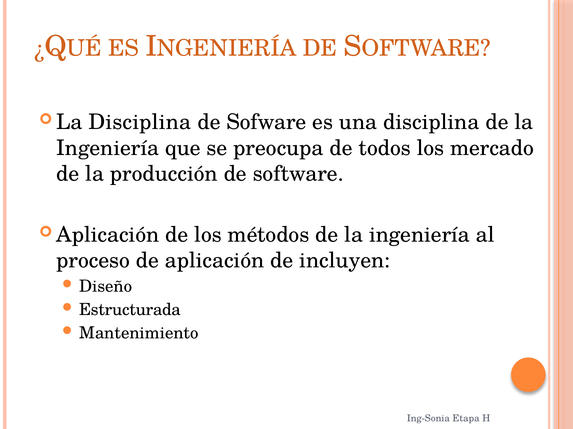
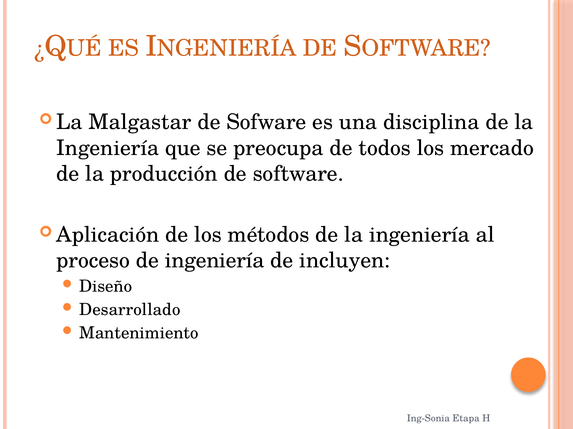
Disciplina: Disciplina -> Malgastar (140, 122)
de aplicación: aplicación -> ingeniería (215, 261)
Estructurada: Estructurada -> Desarrollado (130, 310)
